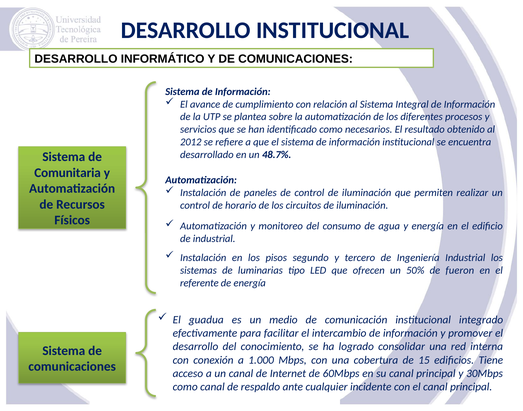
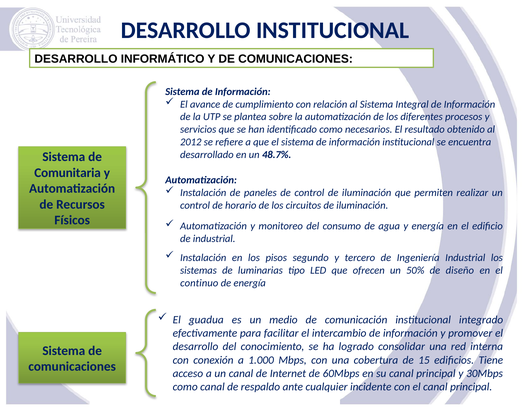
fueron: fueron -> diseño (460, 270)
referente: referente -> continuo (199, 283)
